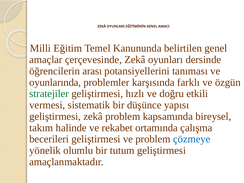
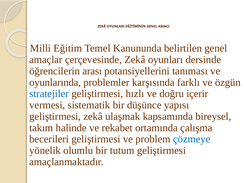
stratejiler colour: green -> blue (49, 94)
etkili: etkili -> içerir (197, 94)
zekâ problem: problem -> ulaşmak (123, 116)
